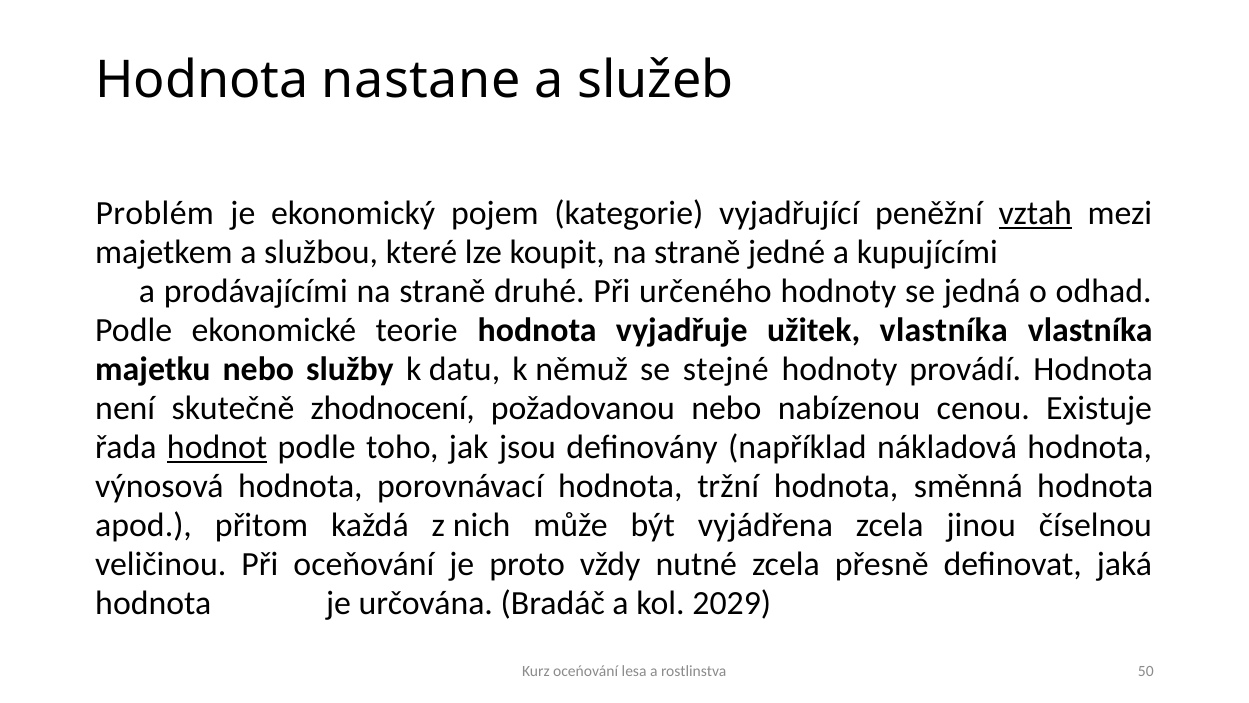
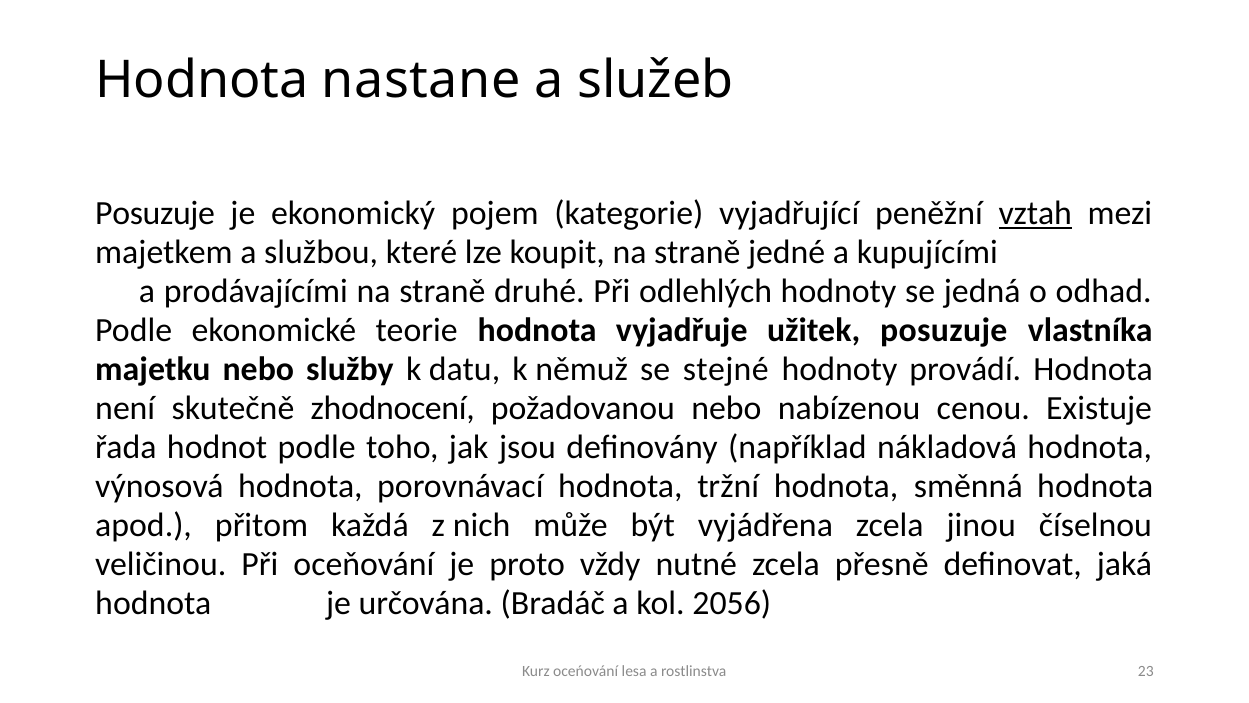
Problém: Problém -> Posuzuje (155, 213)
určeného: určeného -> odlehlých (706, 291)
užitek vlastníka: vlastníka -> posuzuje (944, 330)
hodnot underline: present -> none (217, 447)
2029: 2029 -> 2056 (732, 603)
50: 50 -> 23 (1146, 671)
